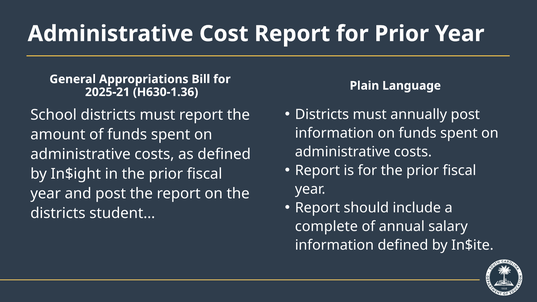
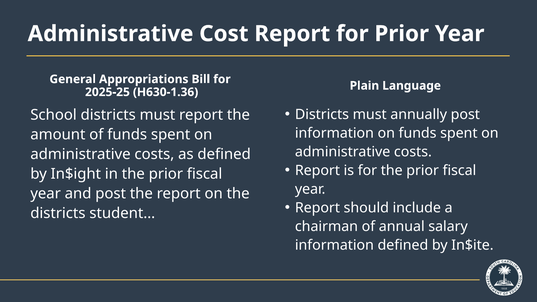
2025-21: 2025-21 -> 2025-25 (107, 92)
complete: complete -> chairman (326, 227)
